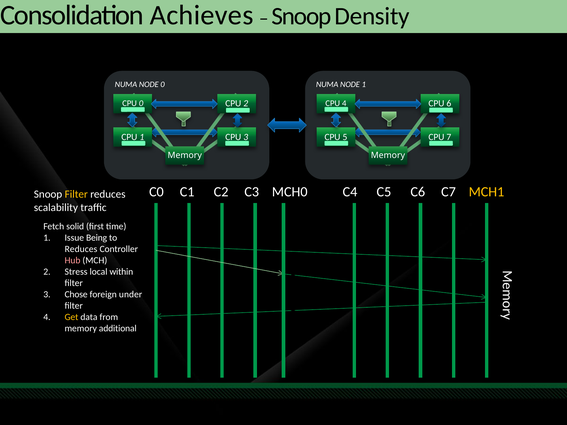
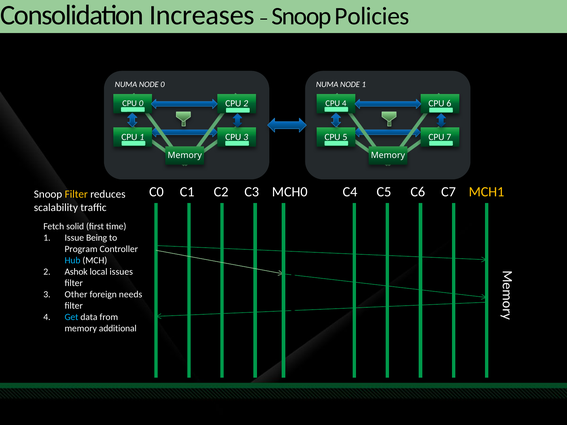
Achieves: Achieves -> Increases (202, 15)
Density: Density -> Policies (372, 16)
Reduces: Reduces -> Program (81, 249)
Hub colour: pink -> light blue (73, 260)
Stress: Stress -> Ashok (76, 272)
within: within -> issues (121, 272)
Chose: Chose -> Other (76, 294)
under: under -> needs (131, 294)
Get colour: yellow -> light blue (71, 317)
